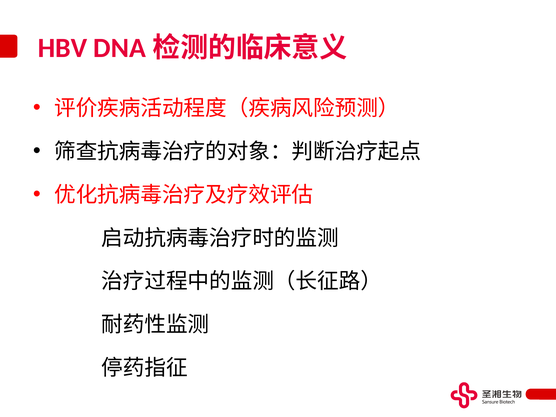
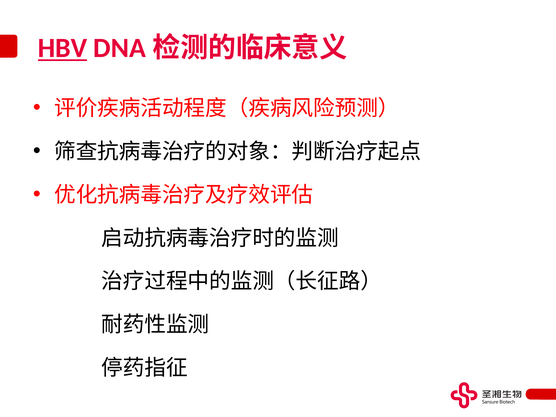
HBV underline: none -> present (63, 48)
